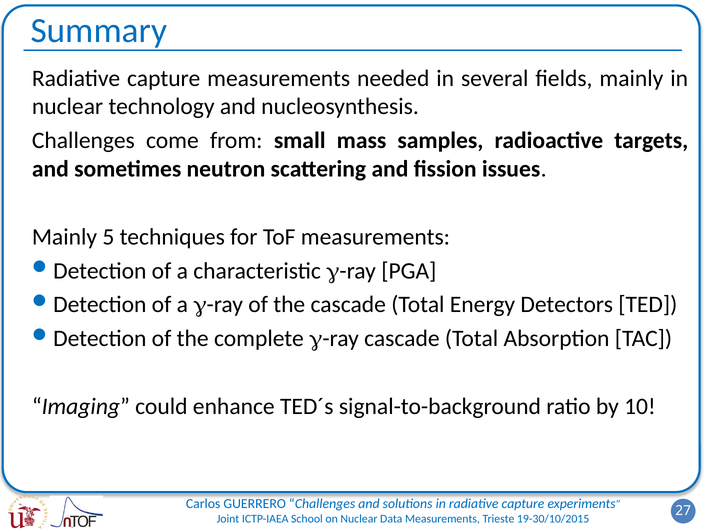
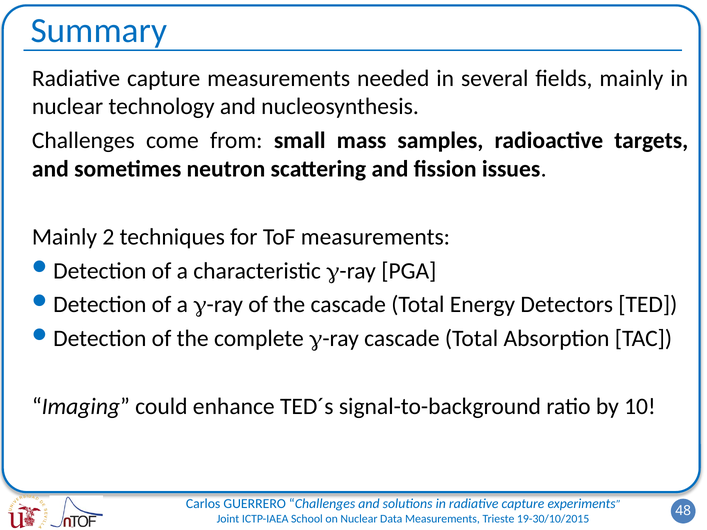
5: 5 -> 2 (108, 237)
27: 27 -> 48 (683, 511)
